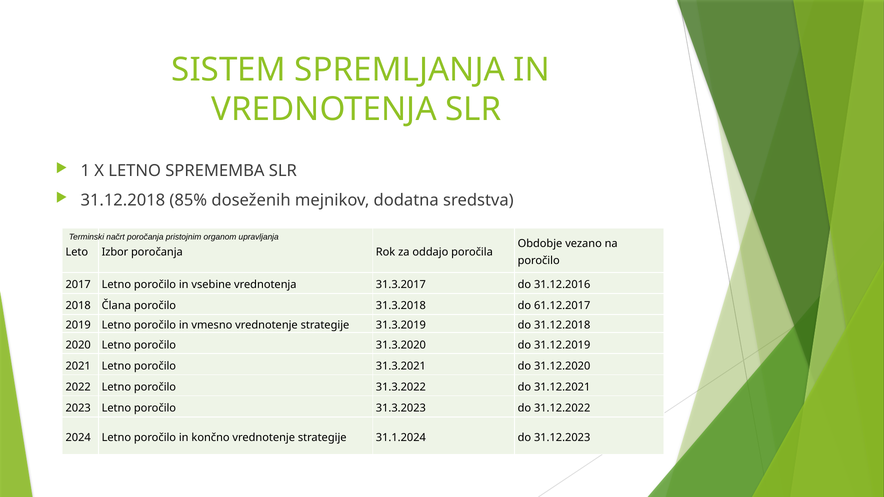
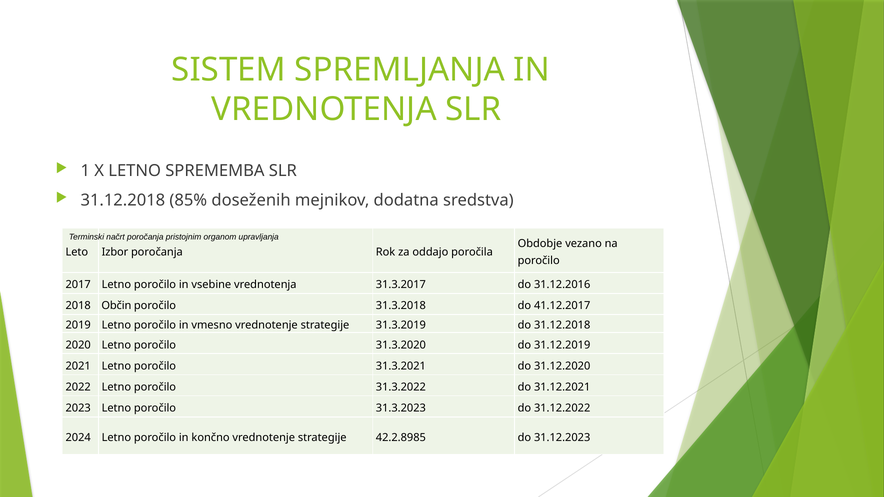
Člana: Člana -> Občin (116, 306)
61.12.2017: 61.12.2017 -> 41.12.2017 (562, 306)
31.1.2024: 31.1.2024 -> 42.2.8985 (401, 438)
